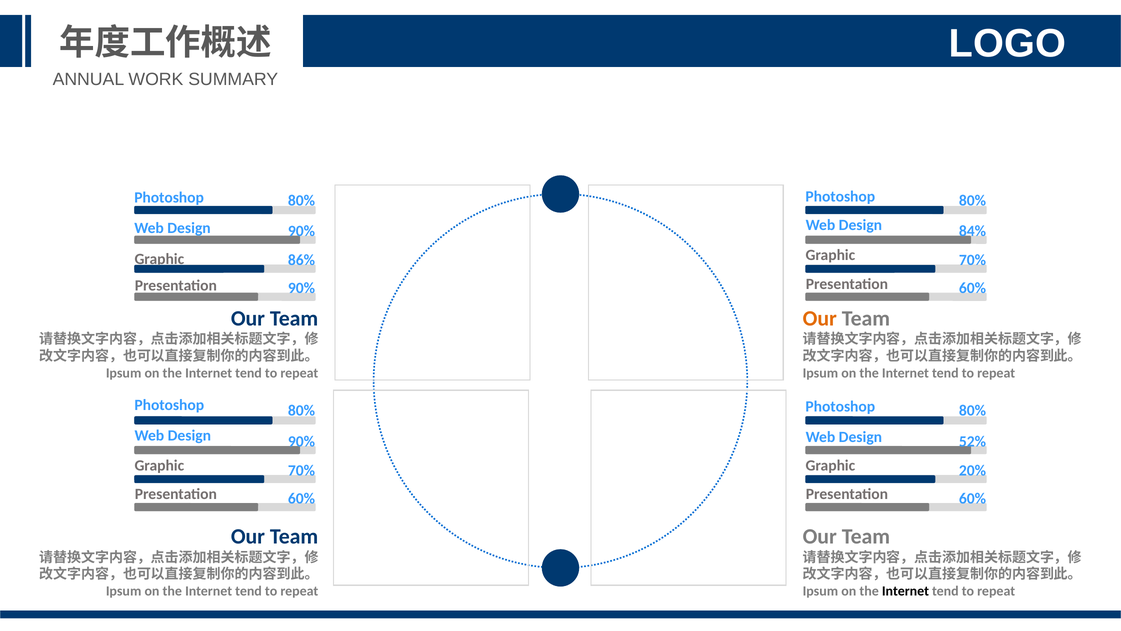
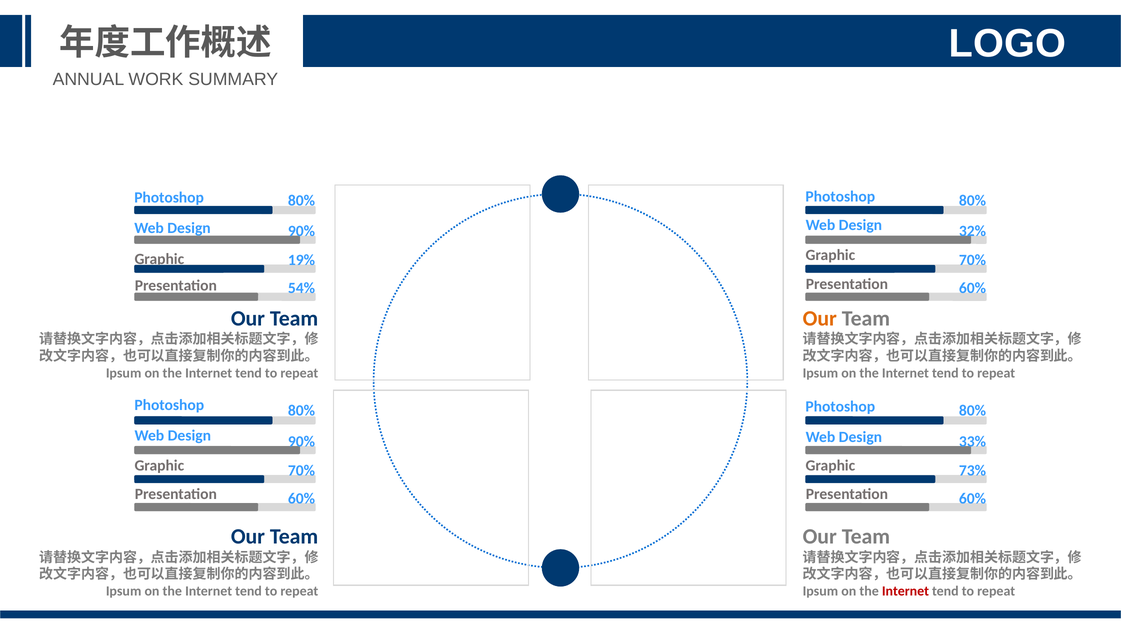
84%: 84% -> 32% (973, 231)
86%: 86% -> 19% (301, 260)
90%: 90% -> 54% (301, 288)
52%: 52% -> 33% (973, 441)
20%: 20% -> 73% (973, 470)
Internet colour: black -> red (905, 591)
